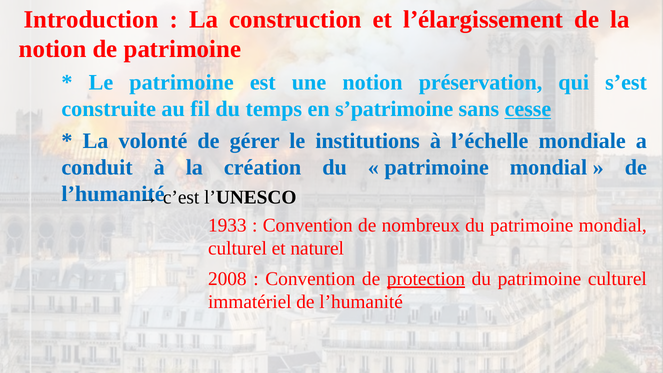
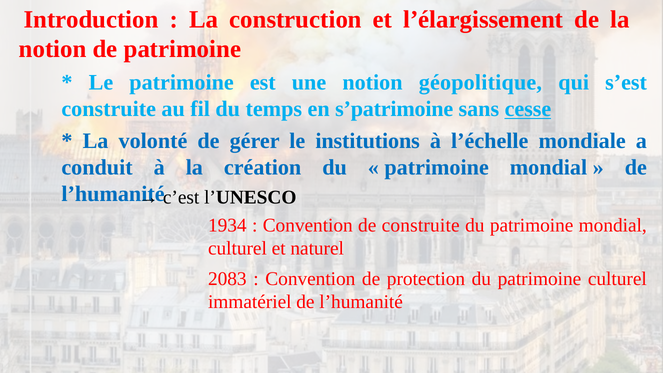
préservation: préservation -> géopolitique (480, 83)
1933: 1933 -> 1934 (227, 225)
de nombreux: nombreux -> construite (421, 225)
2008: 2008 -> 2083 (227, 279)
protection underline: present -> none (426, 279)
